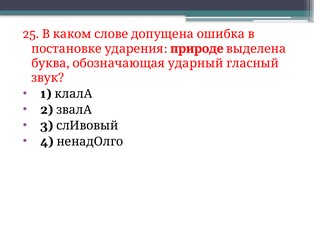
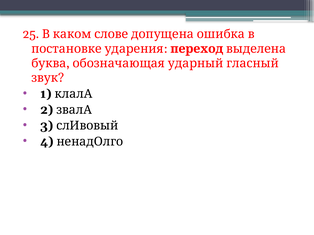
природе: природе -> переход (197, 49)
